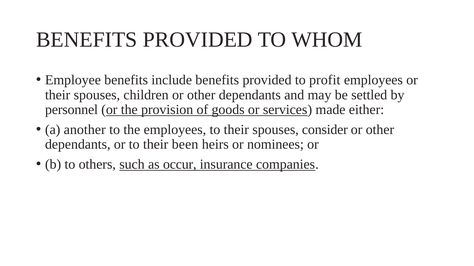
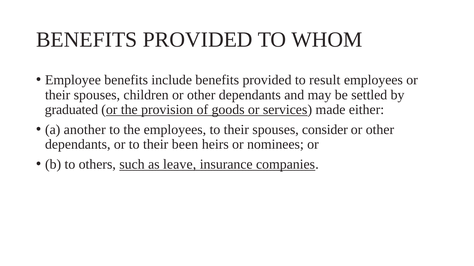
profit: profit -> result (325, 80)
personnel: personnel -> graduated (72, 110)
occur: occur -> leave (180, 165)
